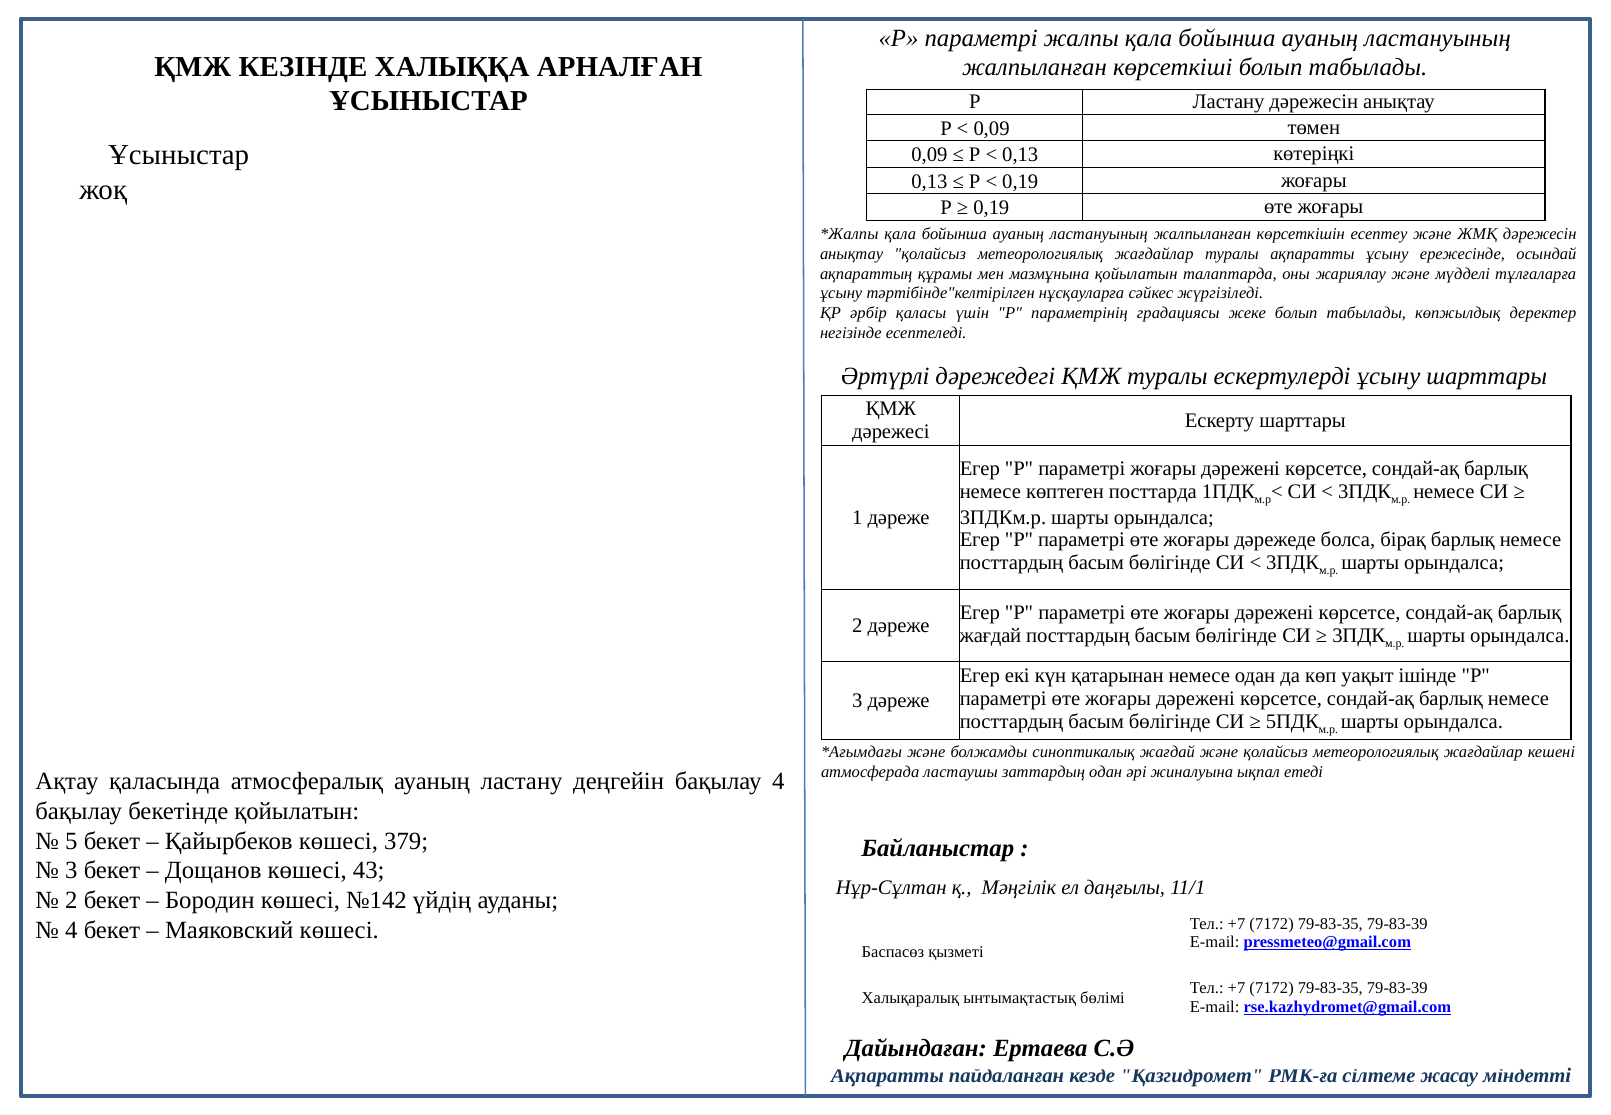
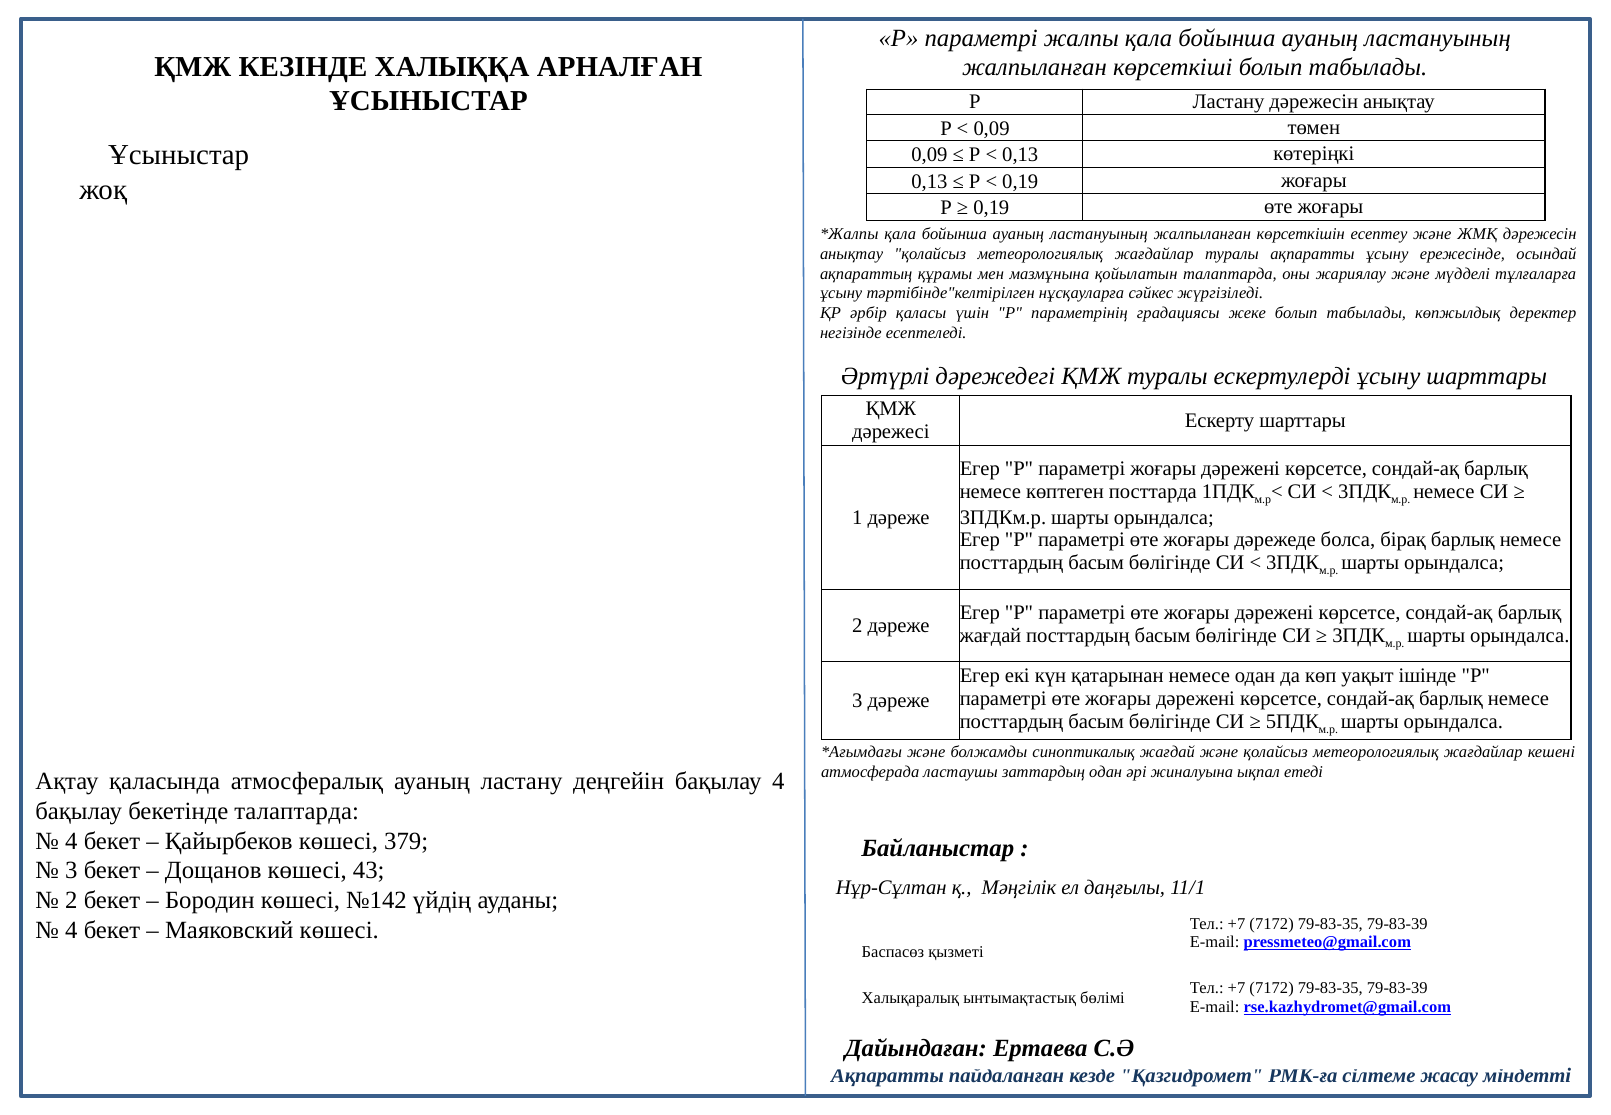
бекетінде қойылатын: қойылатын -> талаптарда (297, 811)
5: 5 -> 4 (71, 841)
